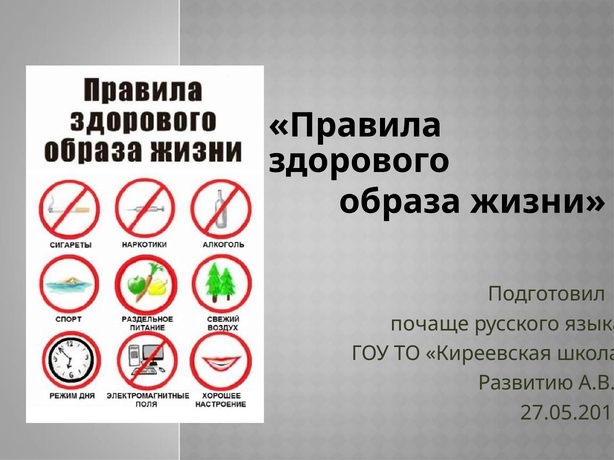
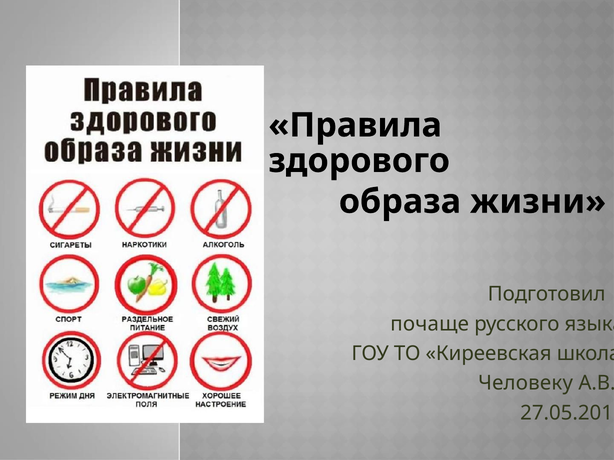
Развитию: Развитию -> Человеку (526, 383)
